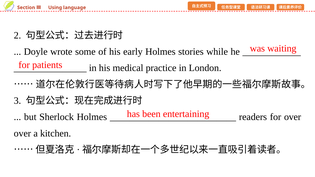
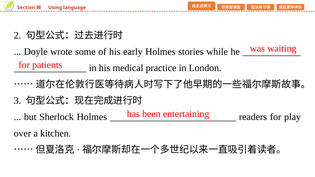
for over: over -> play (293, 117)
